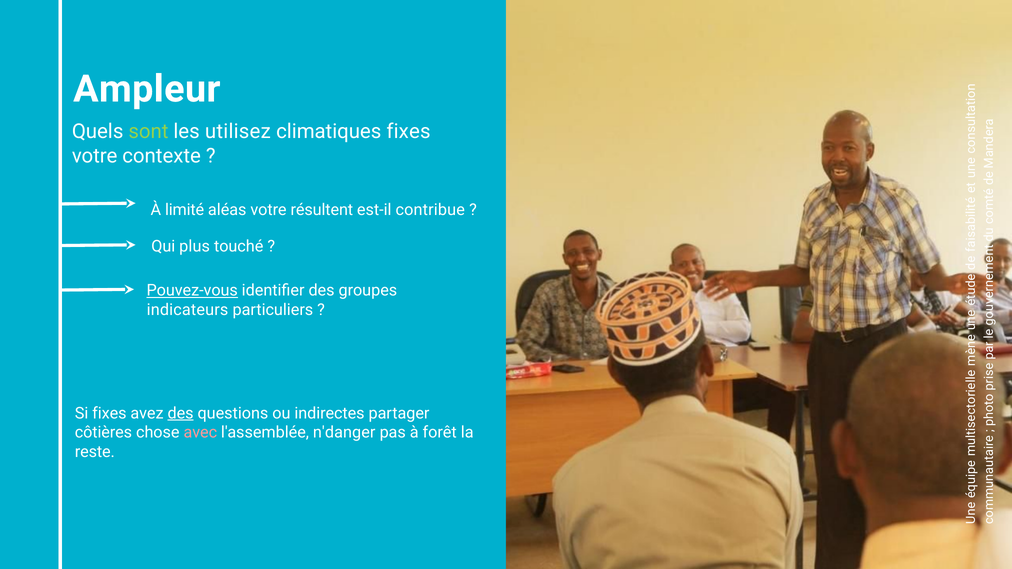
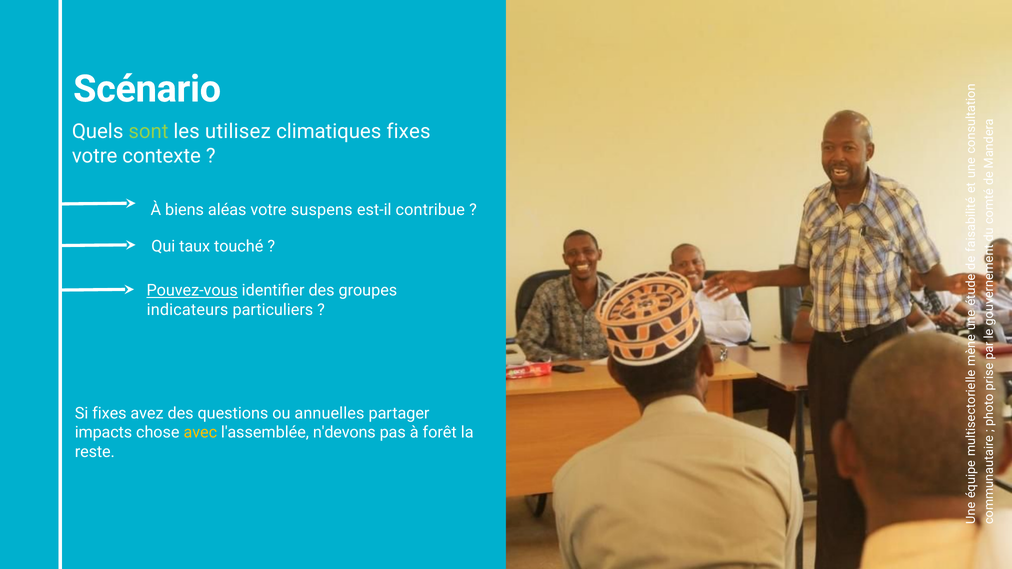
Ampleur: Ampleur -> Scénario (147, 89)
limité: limité -> biens (185, 210)
résultent: résultent -> suspens (322, 210)
plus: plus -> taux (195, 246)
des underline: present -> none (181, 413)
indirectes: indirectes -> annuelles (329, 413)
côtières: côtières -> impacts (103, 433)
avec colour: pink -> yellow (200, 433)
n'danger: n'danger -> n'devons (344, 433)
